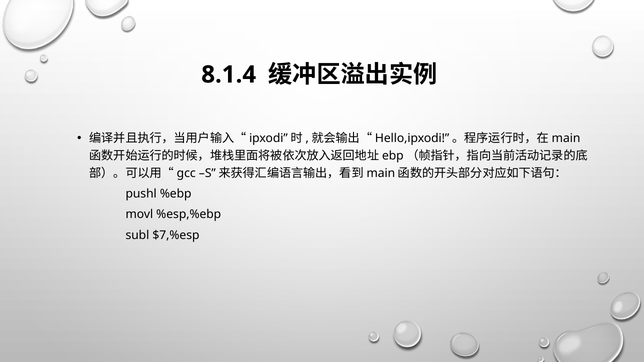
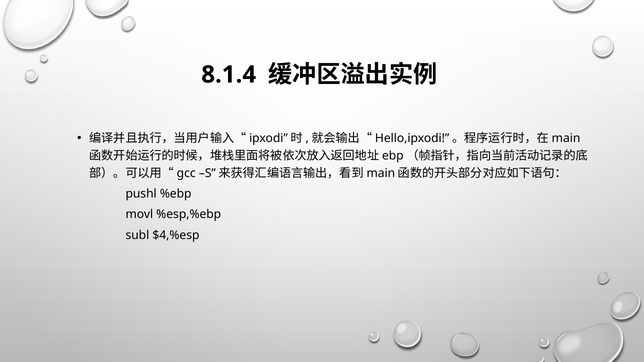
$7,%esp: $7,%esp -> $4,%esp (176, 235)
